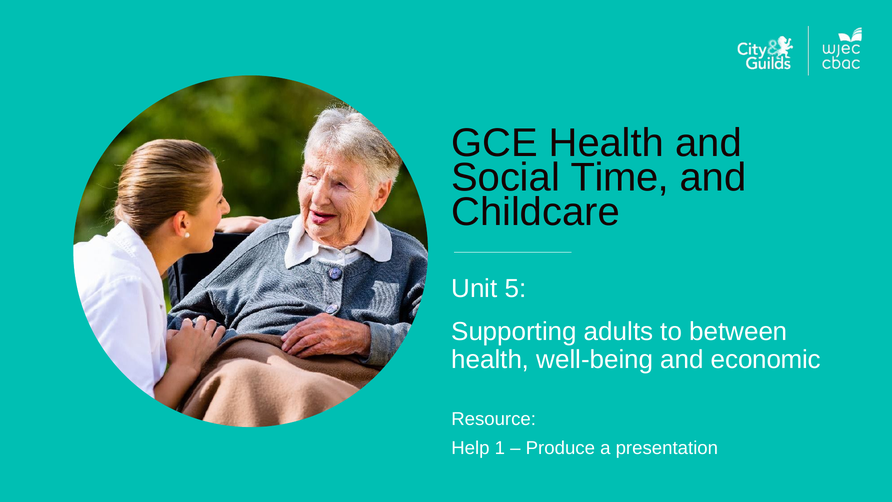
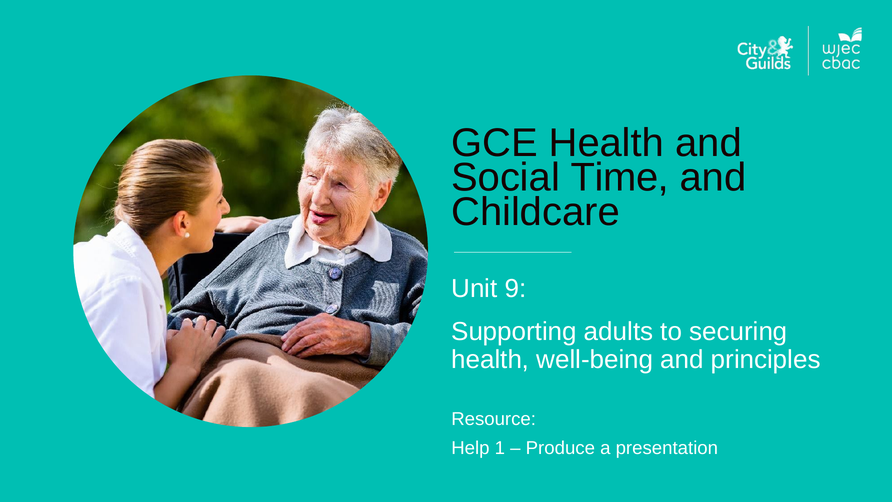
5: 5 -> 9 (515, 289)
between: between -> securing (738, 332)
economic: economic -> principles (766, 360)
